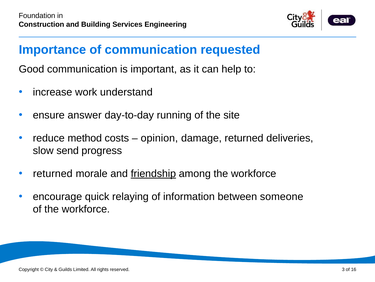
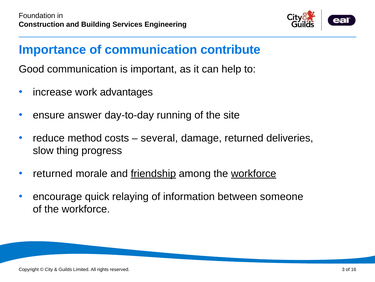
requested: requested -> contribute (230, 50)
understand: understand -> advantages (126, 92)
opinion: opinion -> several (159, 138)
send: send -> thing (68, 150)
workforce underline: none -> present (254, 173)
